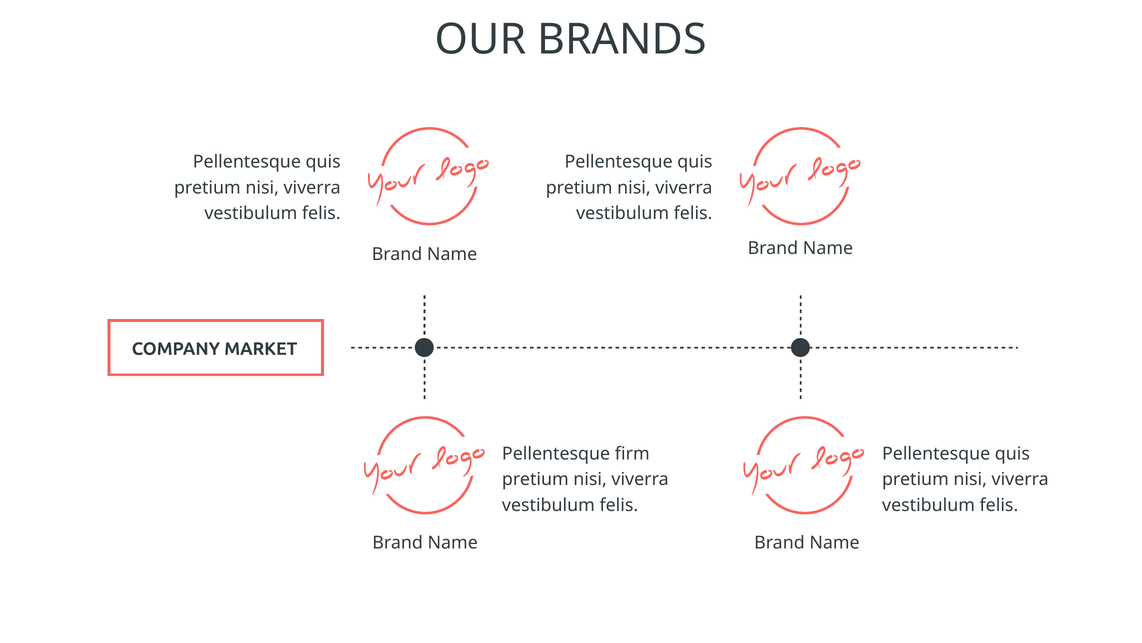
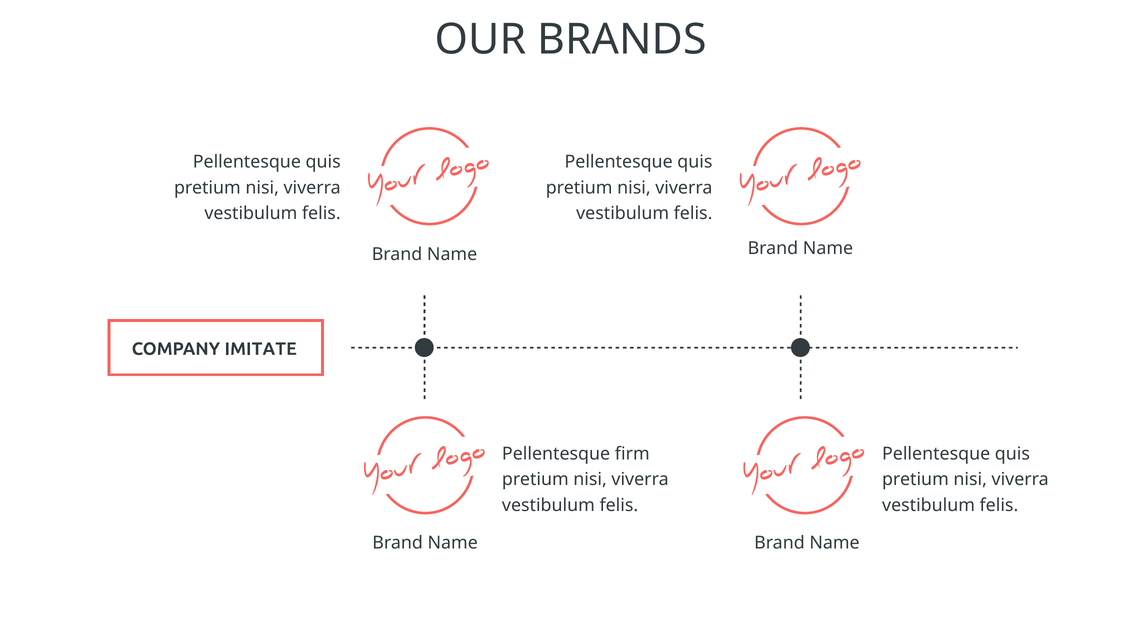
MARKET: MARKET -> IMITATE (261, 349)
